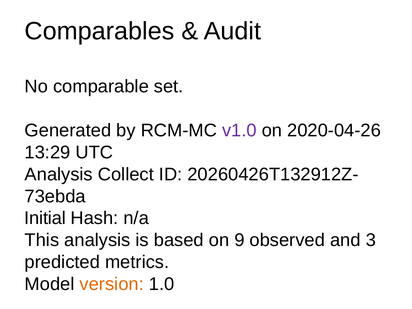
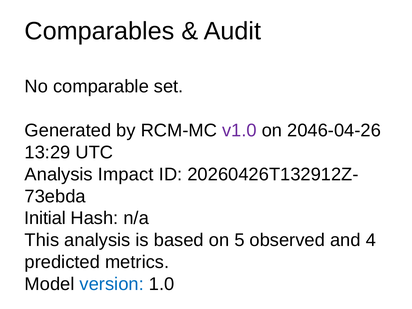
2020-04-26: 2020-04-26 -> 2046-04-26 (334, 130)
Collect: Collect -> Impact (126, 174)
9: 9 -> 5 (239, 240)
3: 3 -> 4 (371, 240)
version colour: orange -> blue (112, 284)
